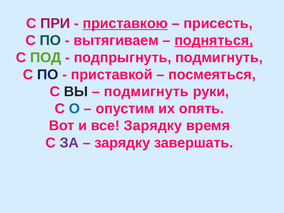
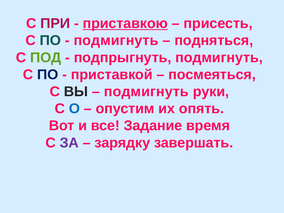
вытягиваем: вытягиваем -> подмигнуть (116, 41)
подняться underline: present -> none (214, 41)
все Зарядку: Зарядку -> Задание (153, 126)
